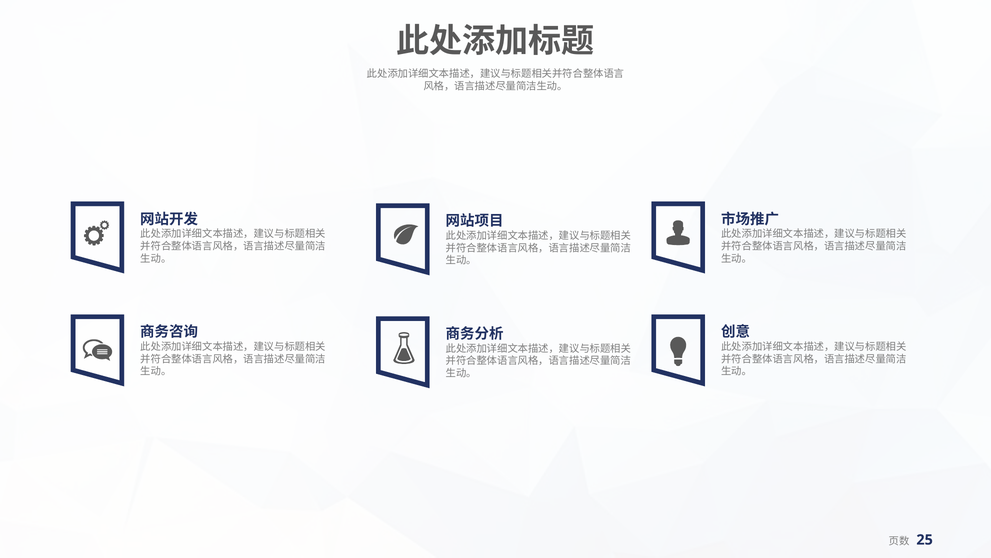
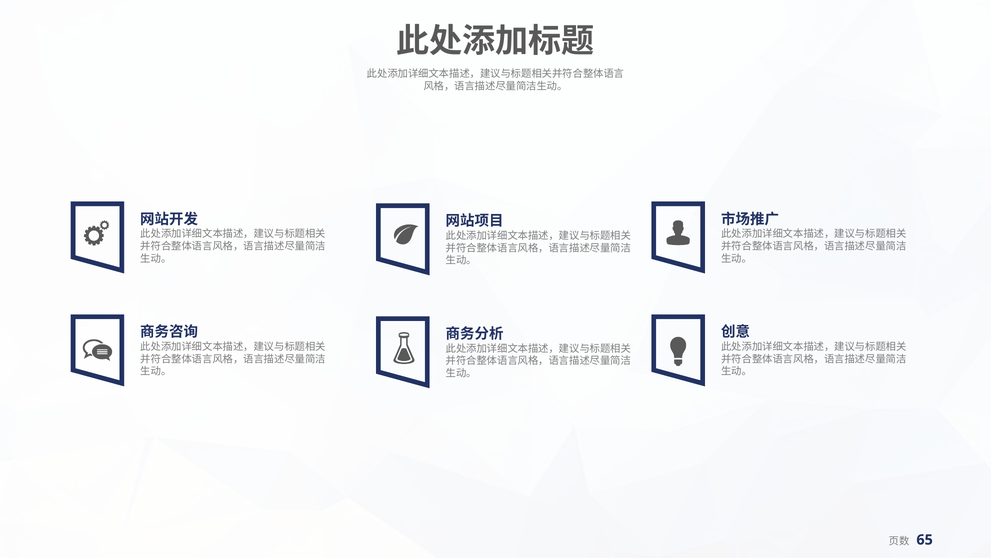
25: 25 -> 65 (925, 539)
